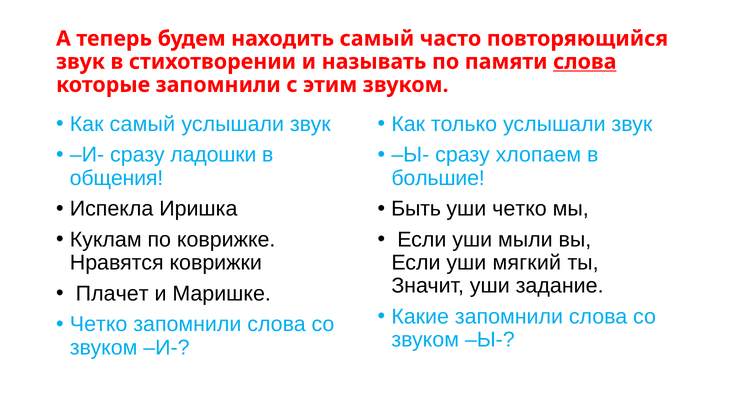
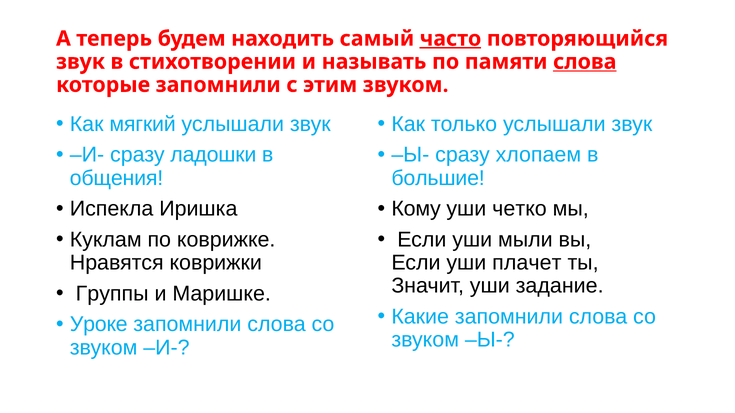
часто underline: none -> present (450, 39)
Как самый: самый -> мягкий (143, 124)
Быть: Быть -> Кому (416, 209)
мягкий: мягкий -> плачет (527, 263)
Плачет: Плачет -> Группы (112, 294)
Четко: Четко -> Уроке (99, 325)
